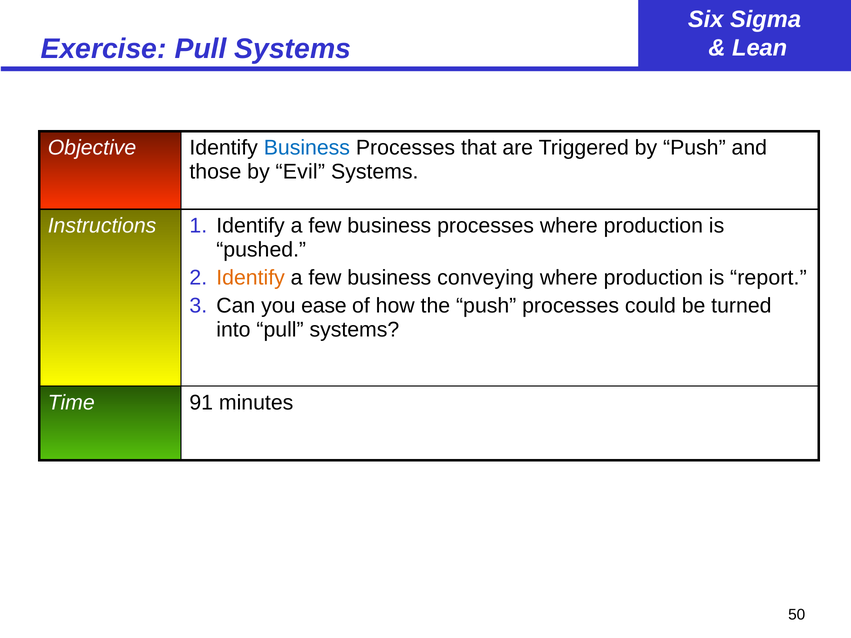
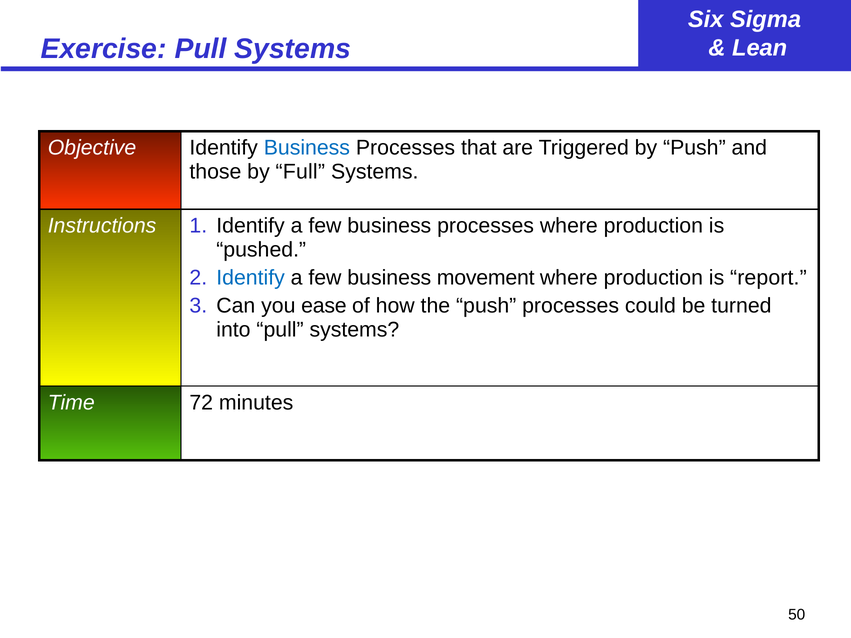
Evil: Evil -> Full (300, 172)
Identify colour: orange -> blue (251, 278)
conveying: conveying -> movement (486, 278)
91: 91 -> 72 (201, 403)
